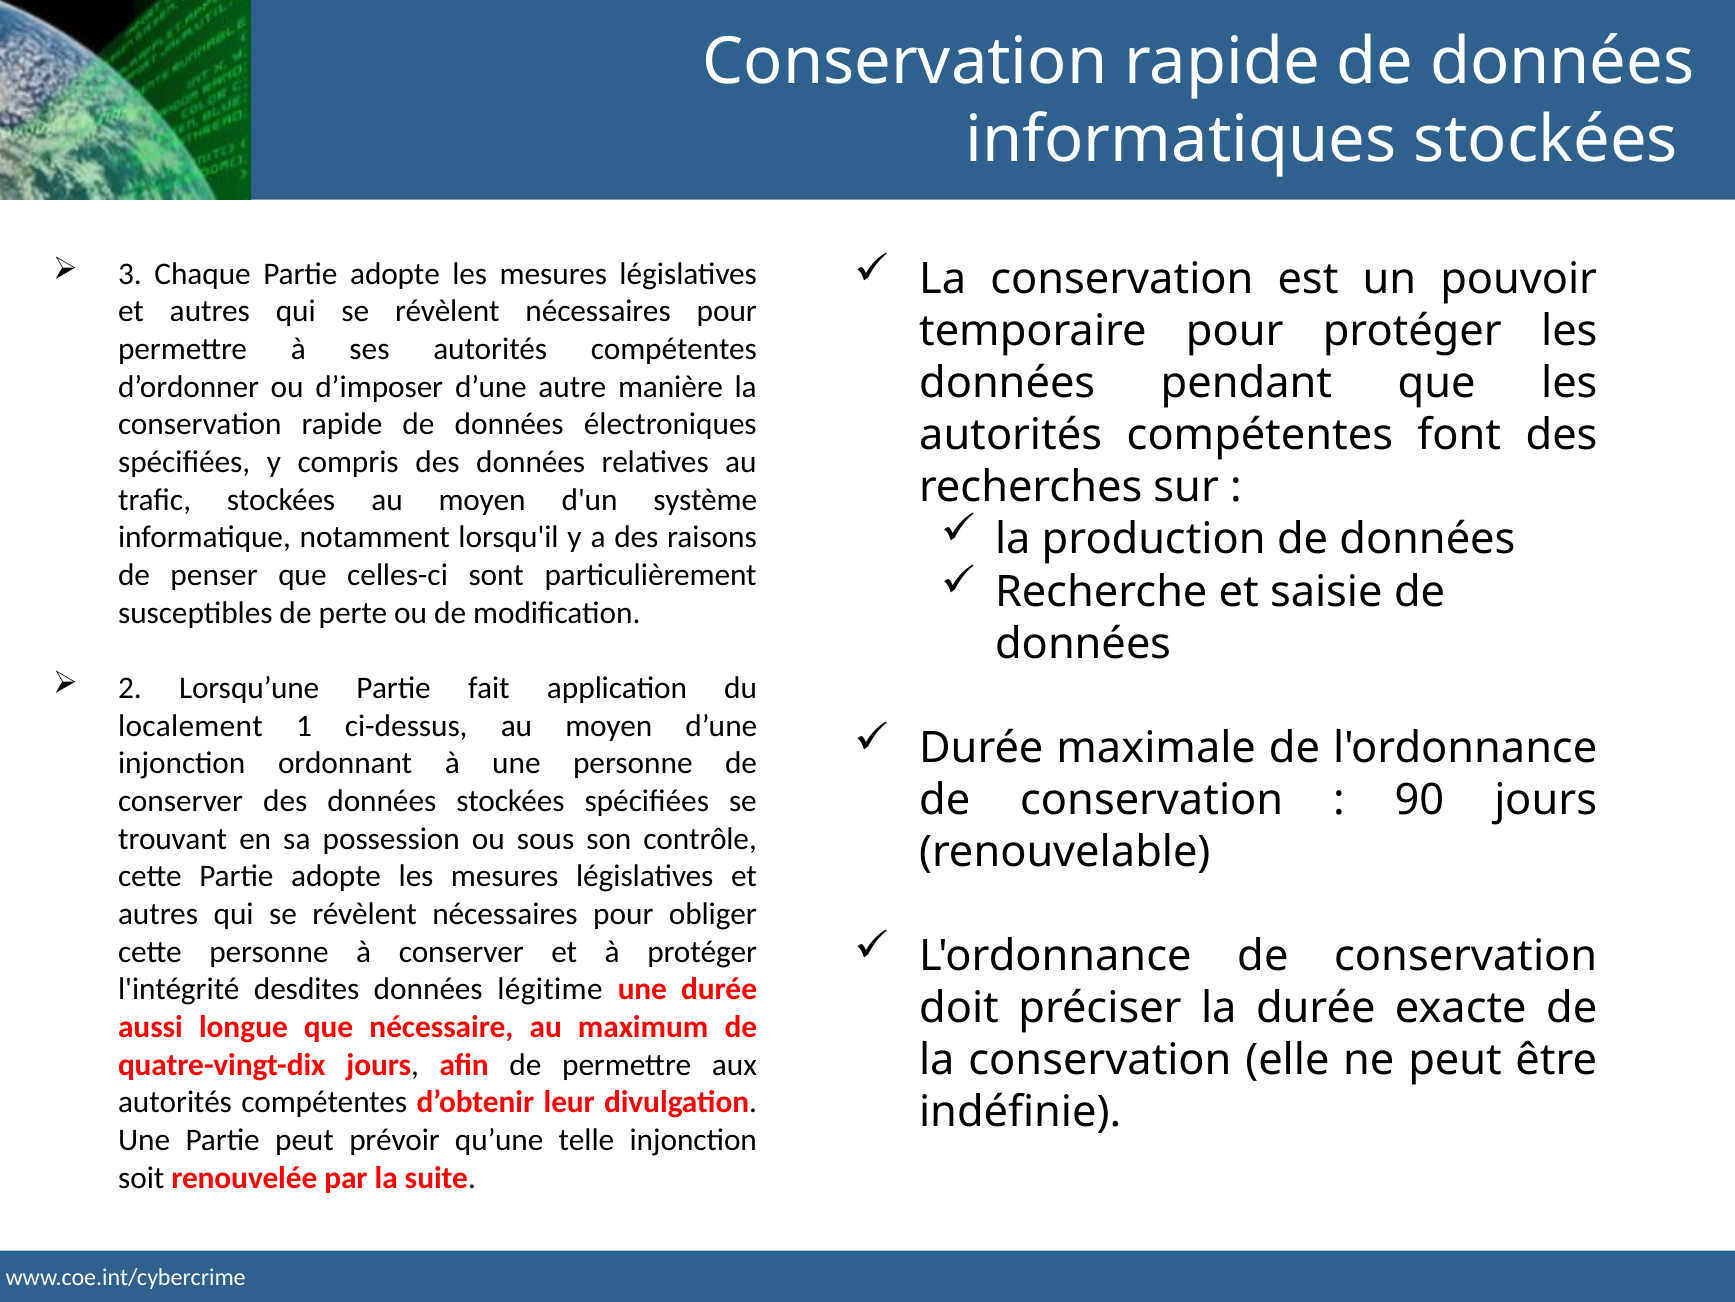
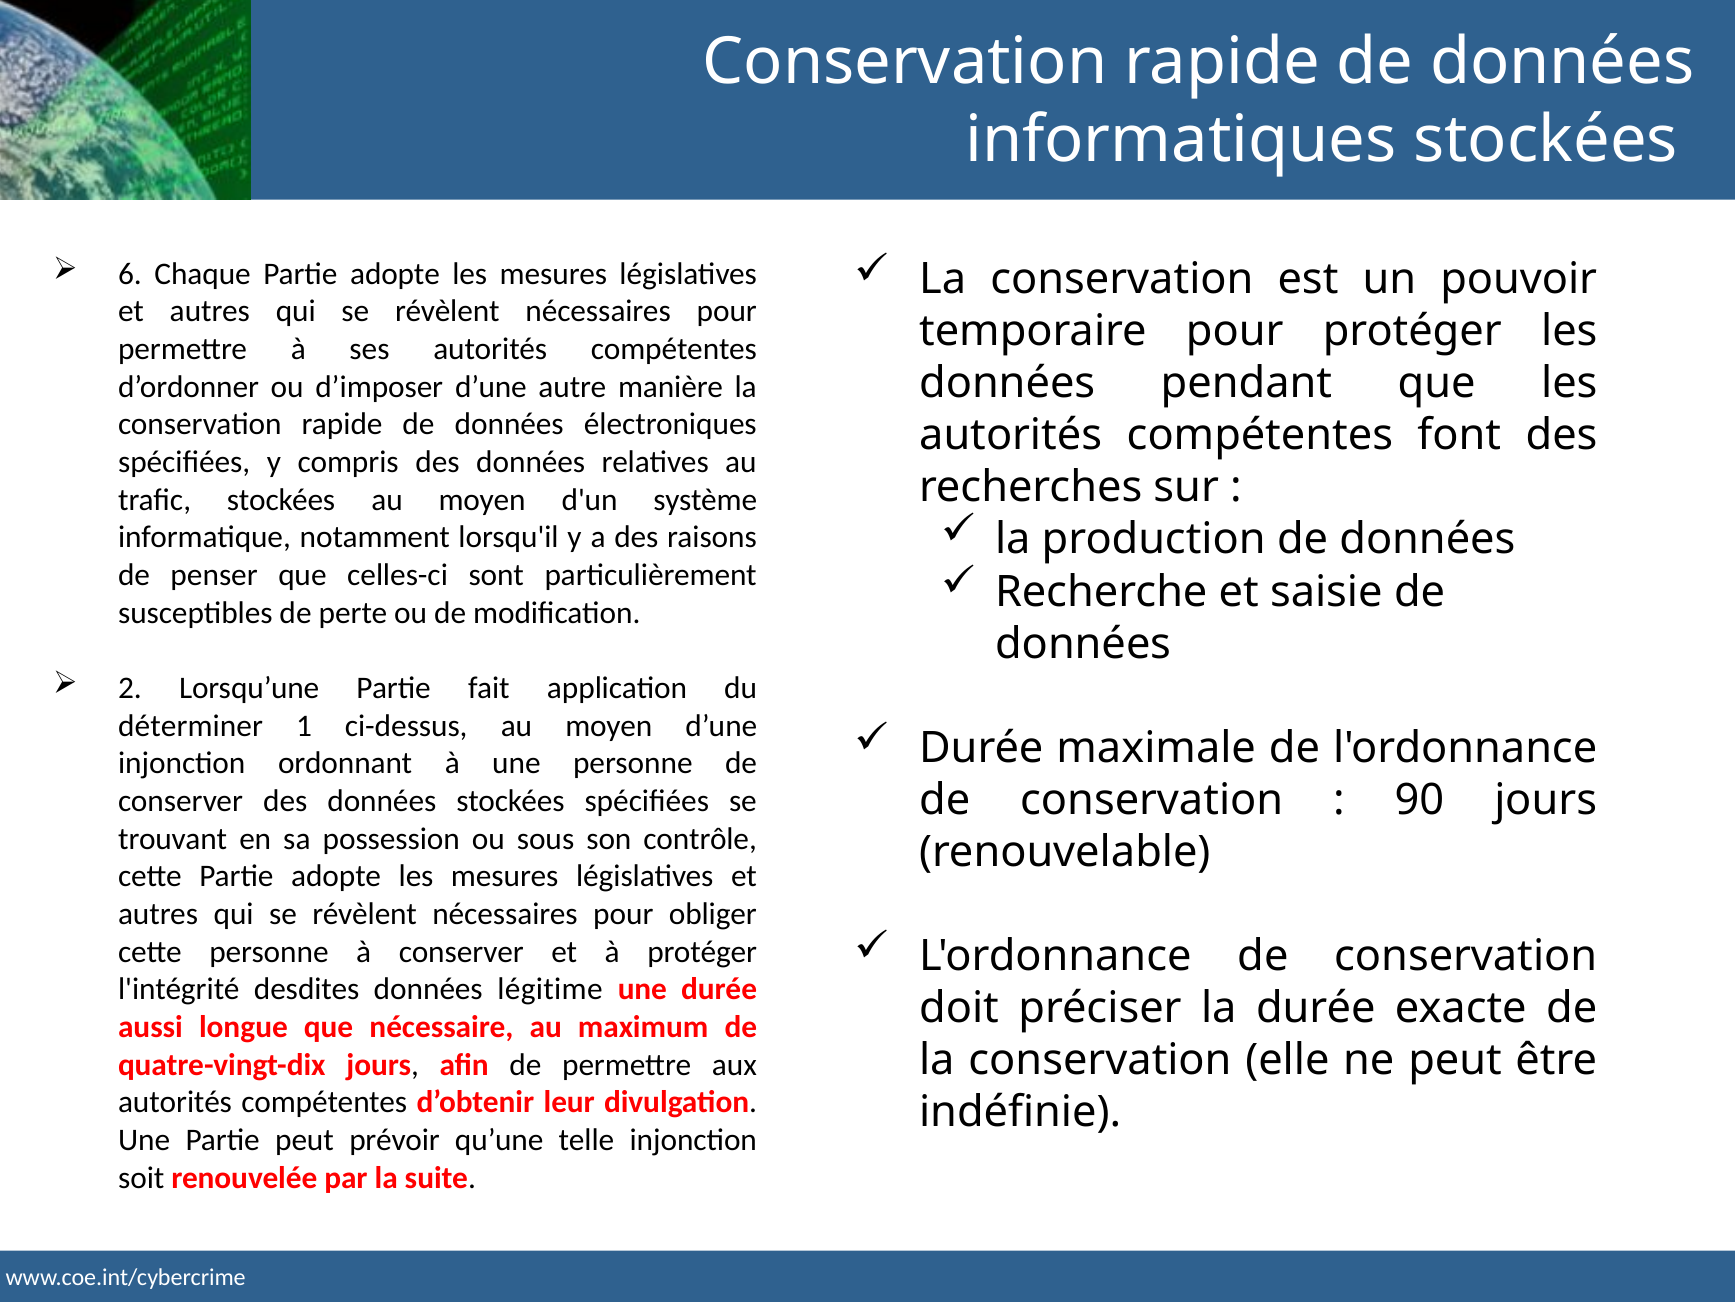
3: 3 -> 6 (130, 274)
localement: localement -> déterminer (191, 725)
